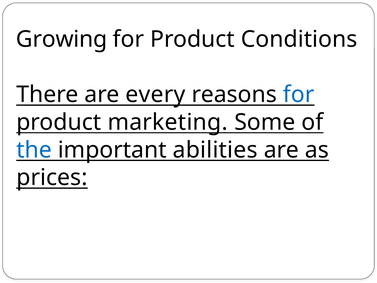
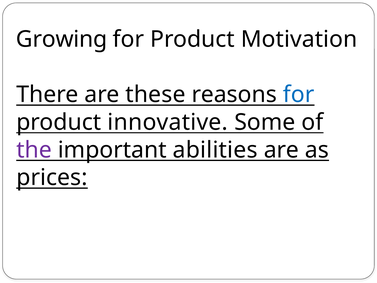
Conditions: Conditions -> Motivation (299, 39)
every: every -> these (155, 95)
marketing: marketing -> innovative (168, 122)
the colour: blue -> purple (34, 150)
